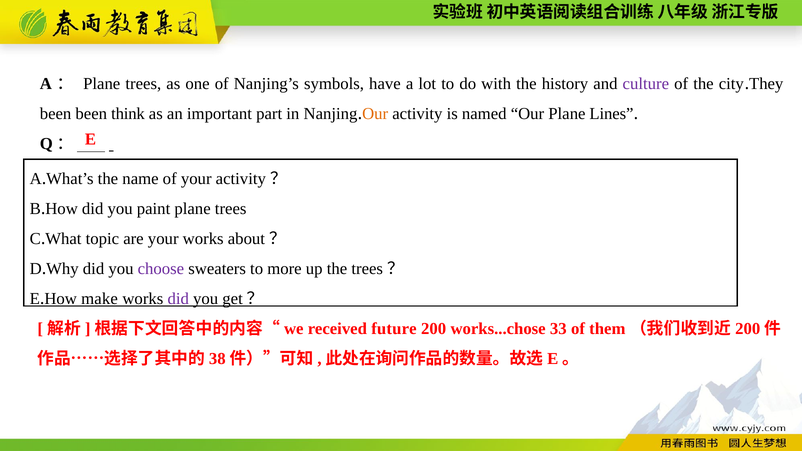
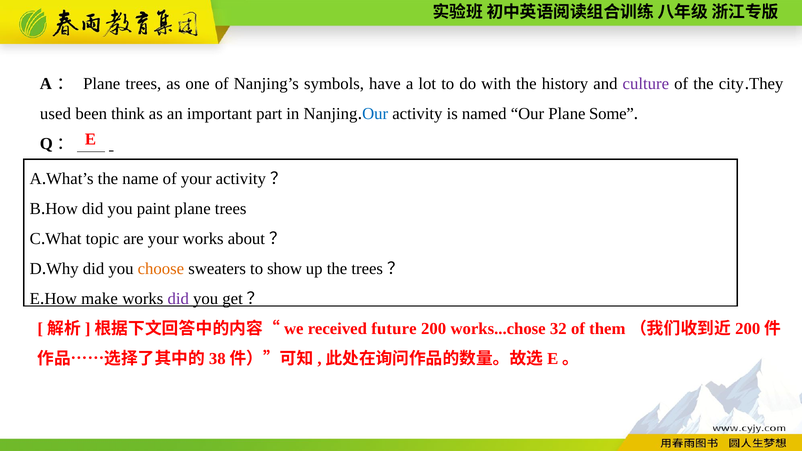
been: been -> used (55, 114)
Our colour: orange -> blue (375, 114)
Lines: Lines -> Some (611, 114)
choose colour: purple -> orange (161, 269)
more: more -> show (285, 269)
33: 33 -> 32 (558, 329)
